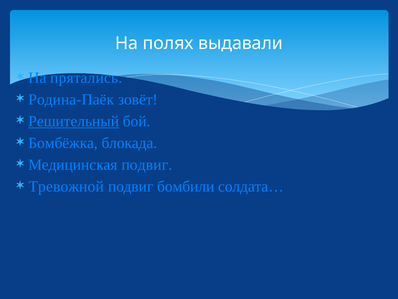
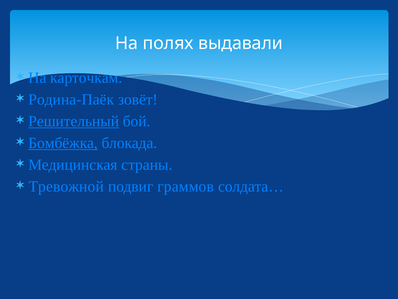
прятались: прятались -> карточкам (86, 78)
Бомбёжка underline: none -> present (63, 143)
Медицинская подвиг: подвиг -> страны (147, 164)
бомбили: бомбили -> граммов (186, 186)
